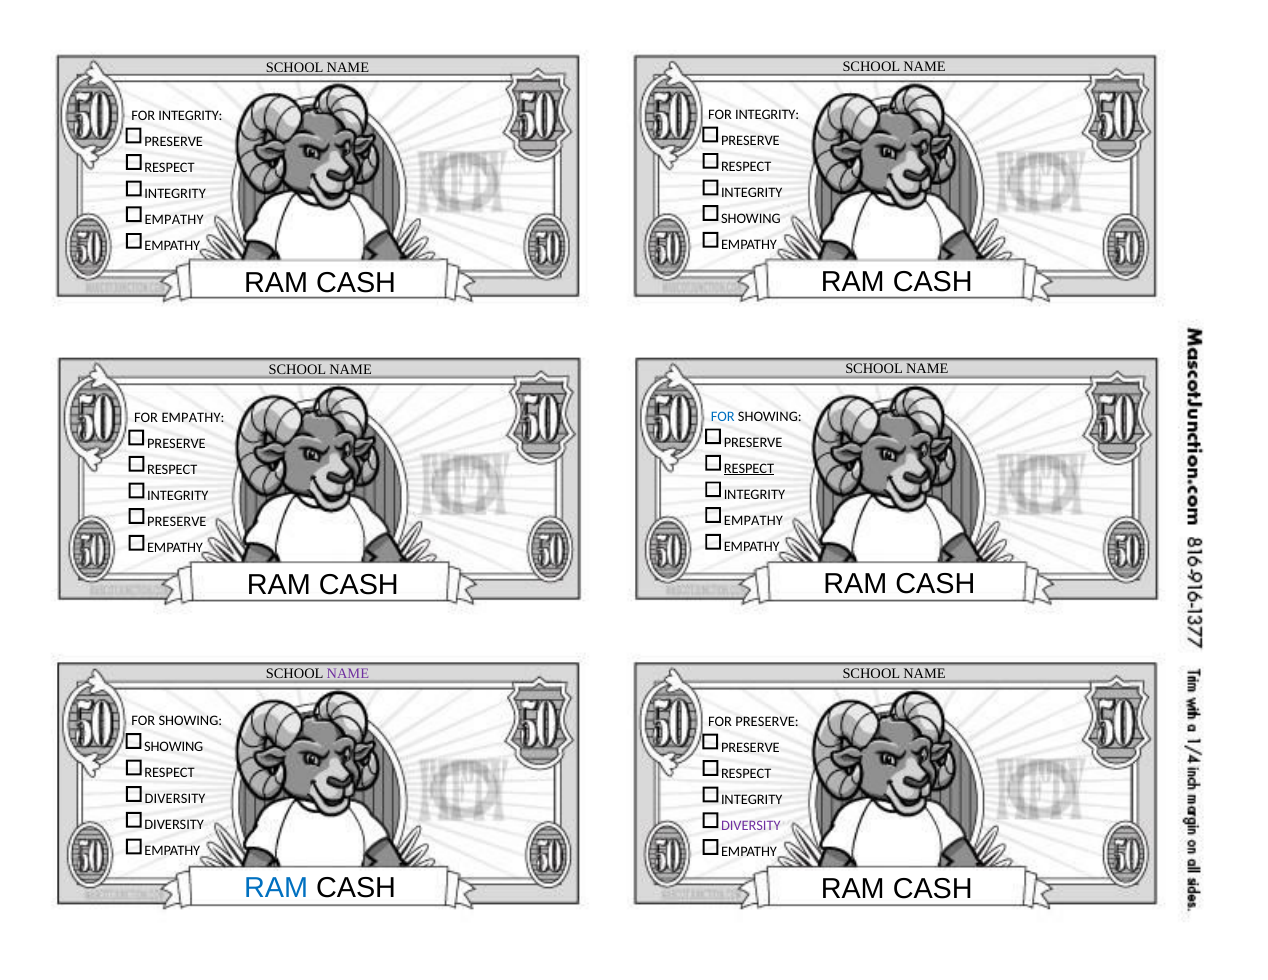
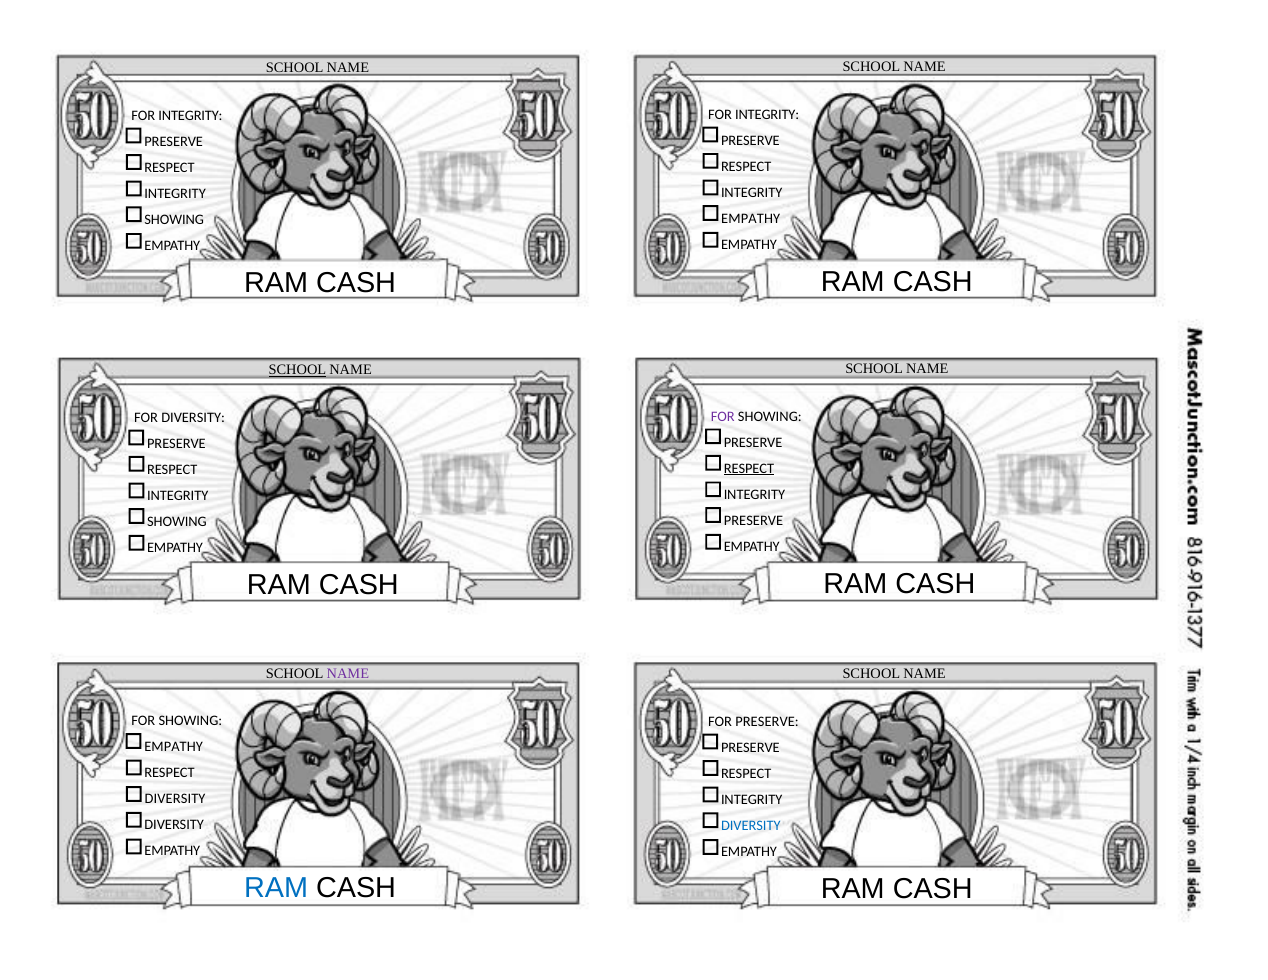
SHOWING: SHOWING -> EMPATHY (751, 218)
EMPATHY: EMPATHY -> SHOWING (174, 219)
SCHOOL underline: none -> present (297, 370)
FOR colour: blue -> purple (723, 416)
FOR EMPATHY: EMPATHY -> DIVERSITY (193, 417)
EMPATHY: EMPATHY -> PRESERVE (753, 520)
PRESERVE: PRESERVE -> SHOWING (177, 521)
SHOWING: SHOWING -> EMPATHY (174, 747)
DIVERSITY colour: purple -> blue (751, 825)
